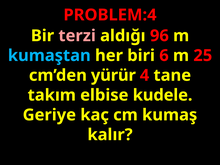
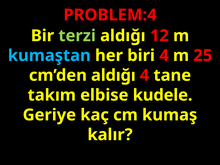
terzi colour: pink -> light green (77, 36)
96: 96 -> 12 (159, 36)
biri 6: 6 -> 4 (164, 56)
cm’den yürür: yürür -> aldığı (113, 75)
